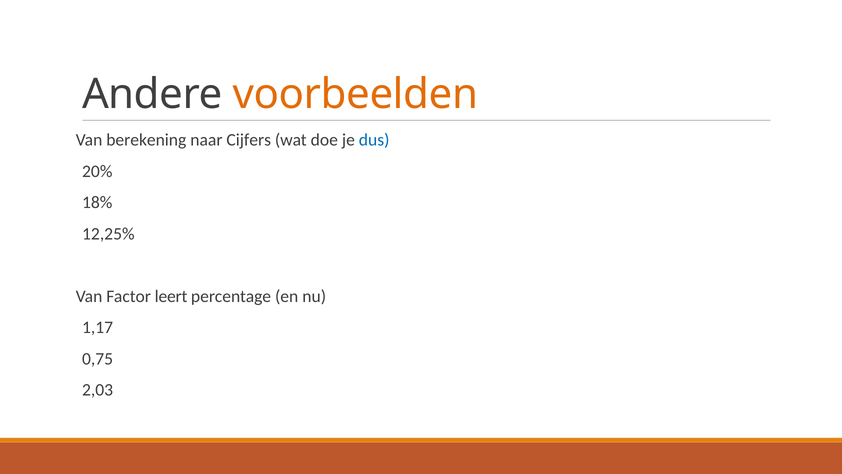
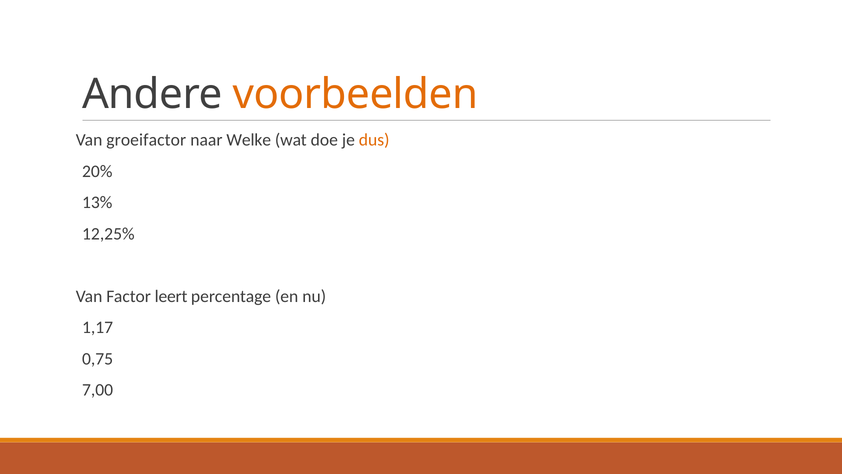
berekening: berekening -> groeifactor (146, 140)
Cijfers: Cijfers -> Welke (249, 140)
dus colour: blue -> orange (374, 140)
18%: 18% -> 13% (97, 202)
2,03: 2,03 -> 7,00 (98, 390)
